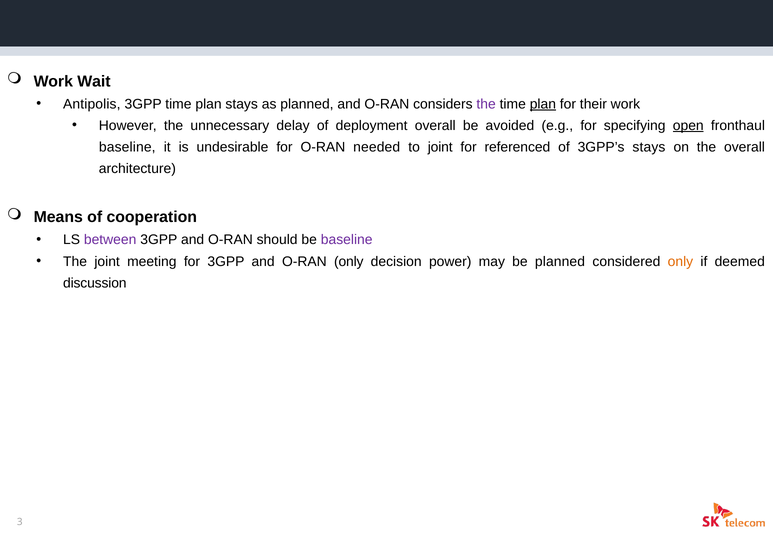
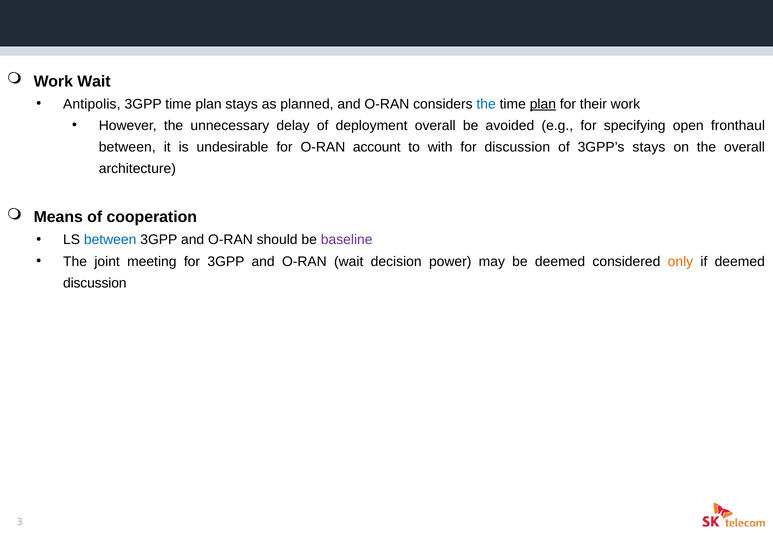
the colour: purple -> blue (486, 104)
open underline: present -> none (688, 126)
baseline: baseline -> between (127, 147)
needed: needed -> account (377, 147)
to joint: joint -> with (440, 147)
for referenced: referenced -> discussion (517, 147)
between colour: purple -> blue (110, 240)
O-RAN only: only -> wait (349, 262)
be planned: planned -> deemed (560, 262)
